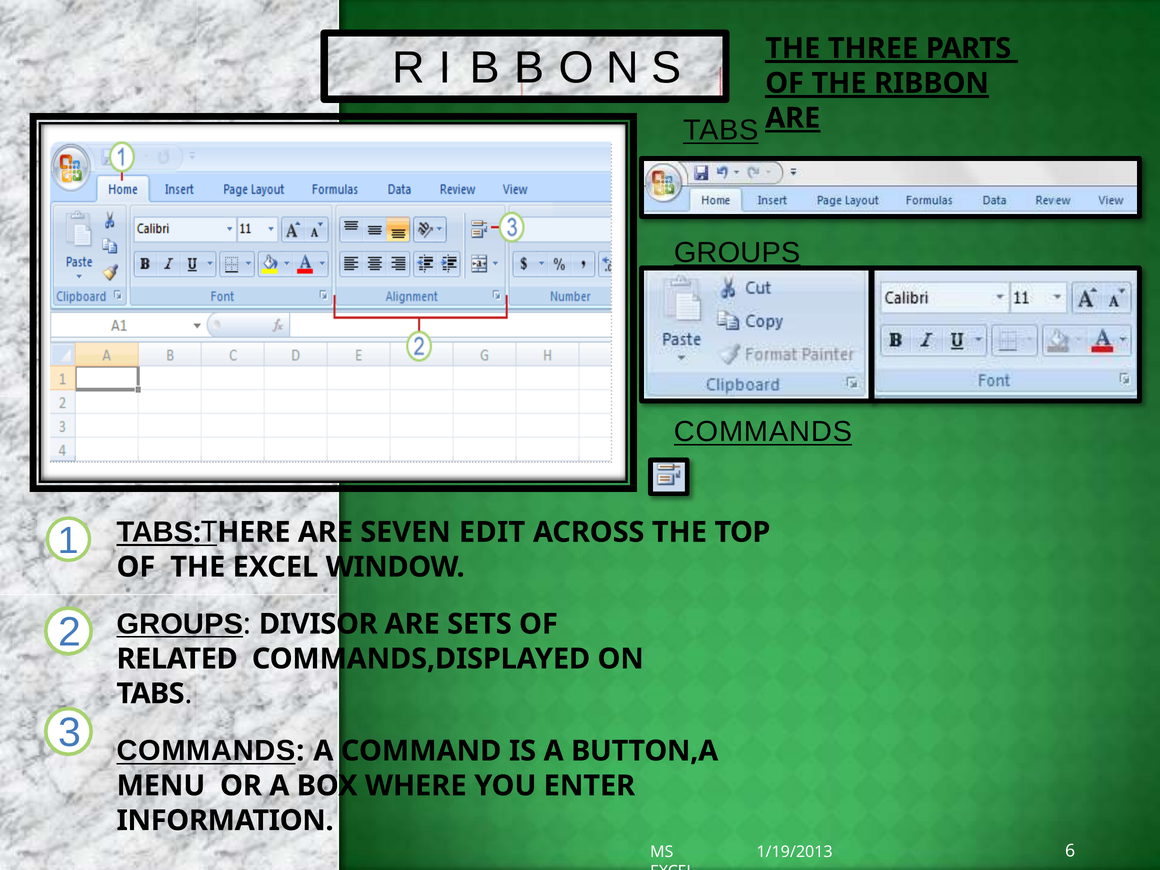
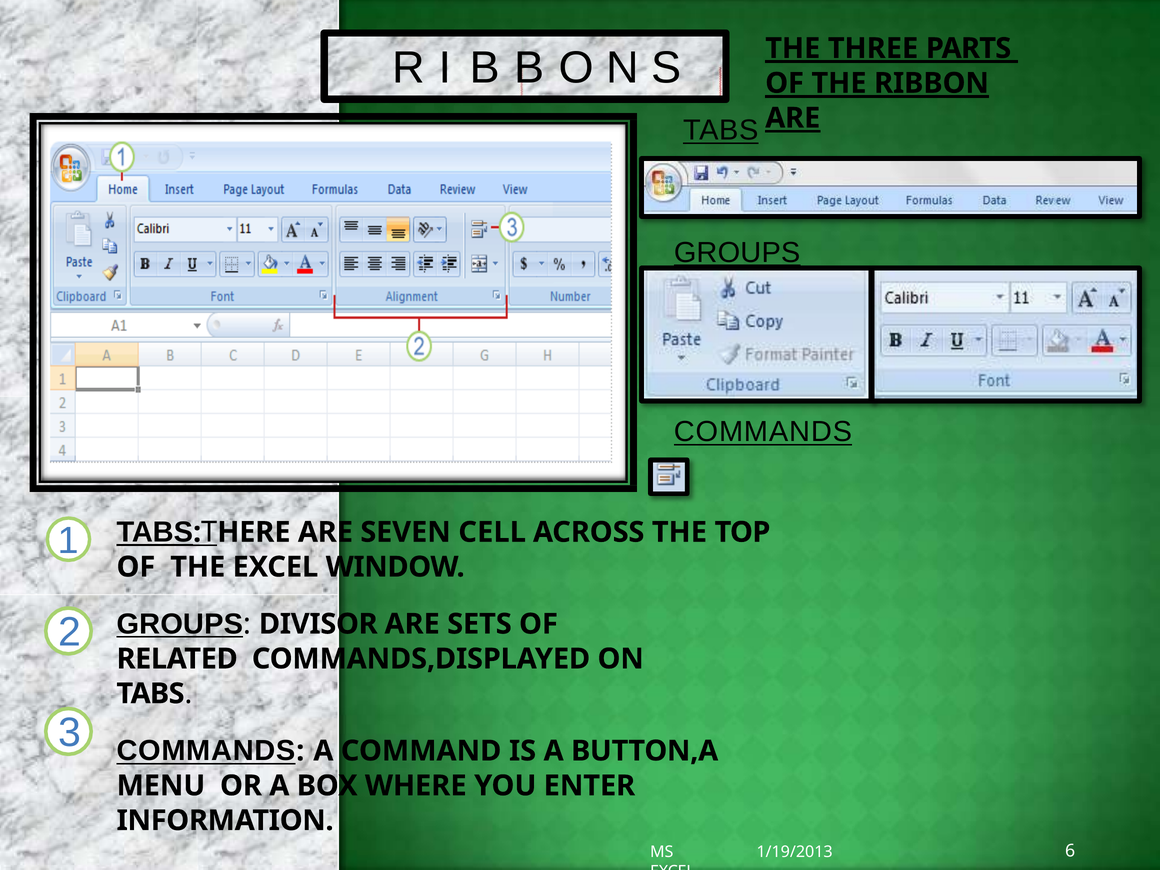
EDIT: EDIT -> CELL (492, 532)
